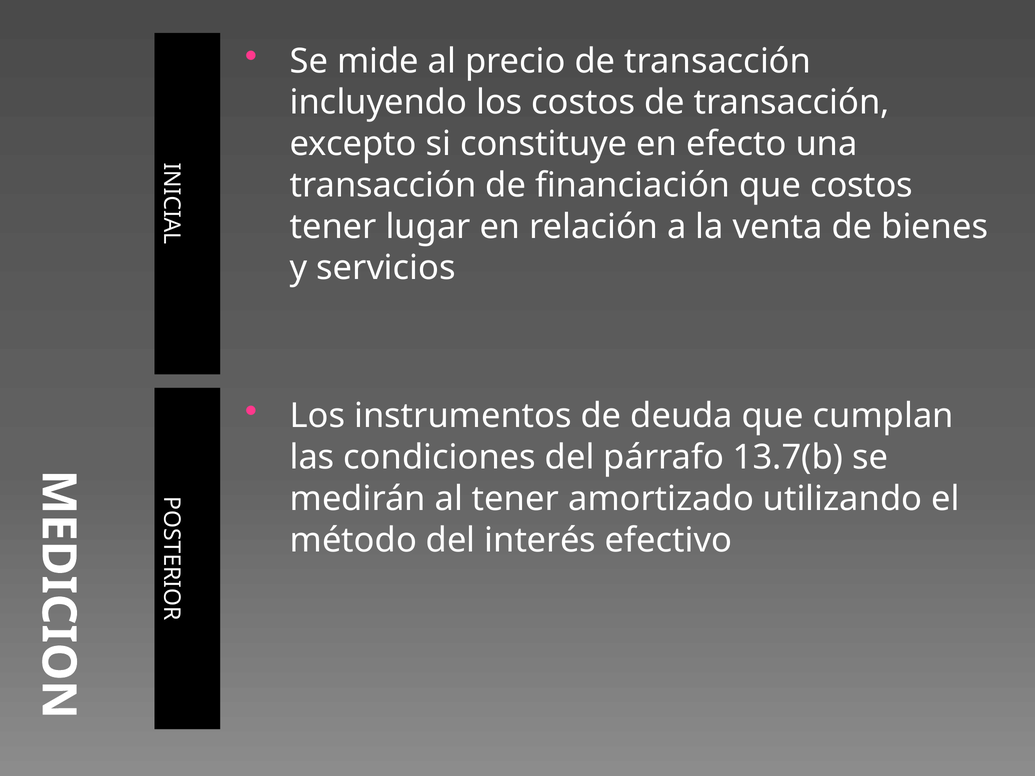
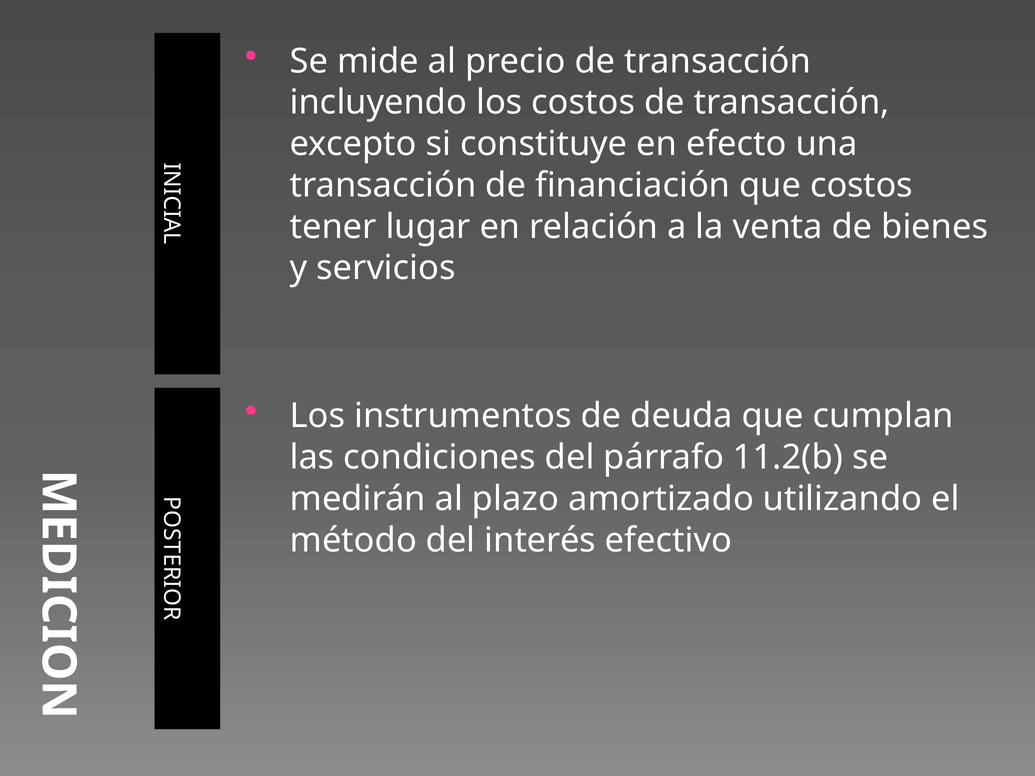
13.7(b: 13.7(b -> 11.2(b (788, 458)
al tener: tener -> plazo (515, 499)
